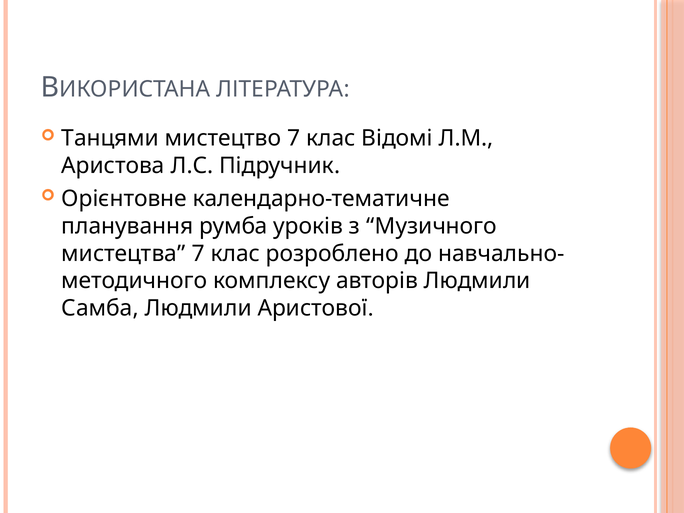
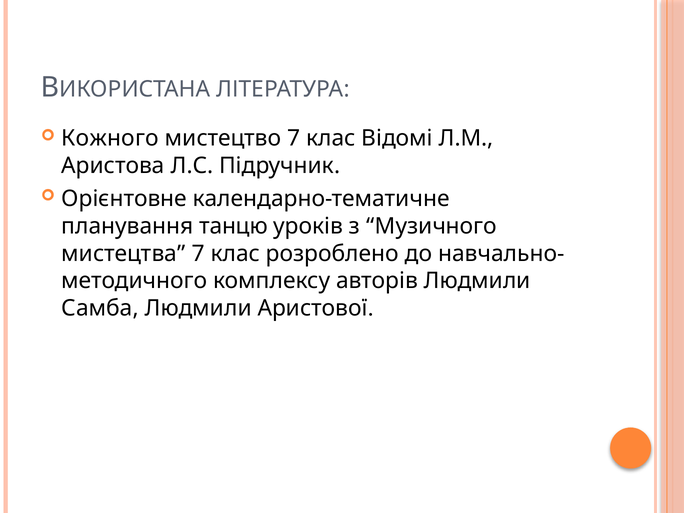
Танцями: Танцями -> Кожного (110, 138)
румба: румба -> танцю (233, 226)
